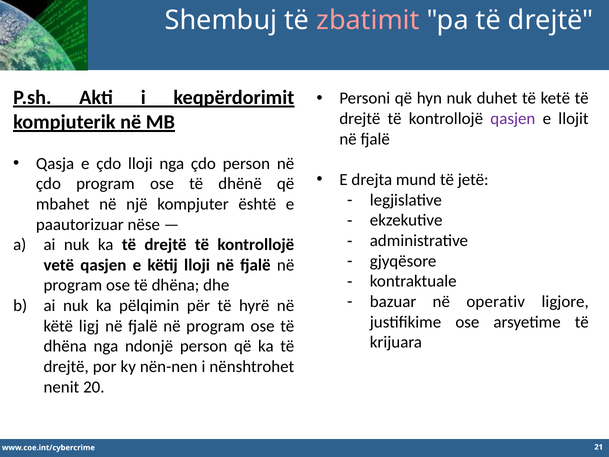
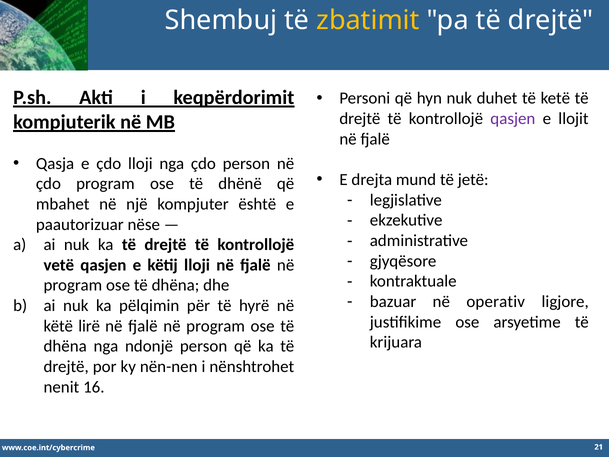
zbatimit colour: pink -> yellow (368, 20)
ligj: ligj -> lirë (89, 326)
20: 20 -> 16 (94, 387)
